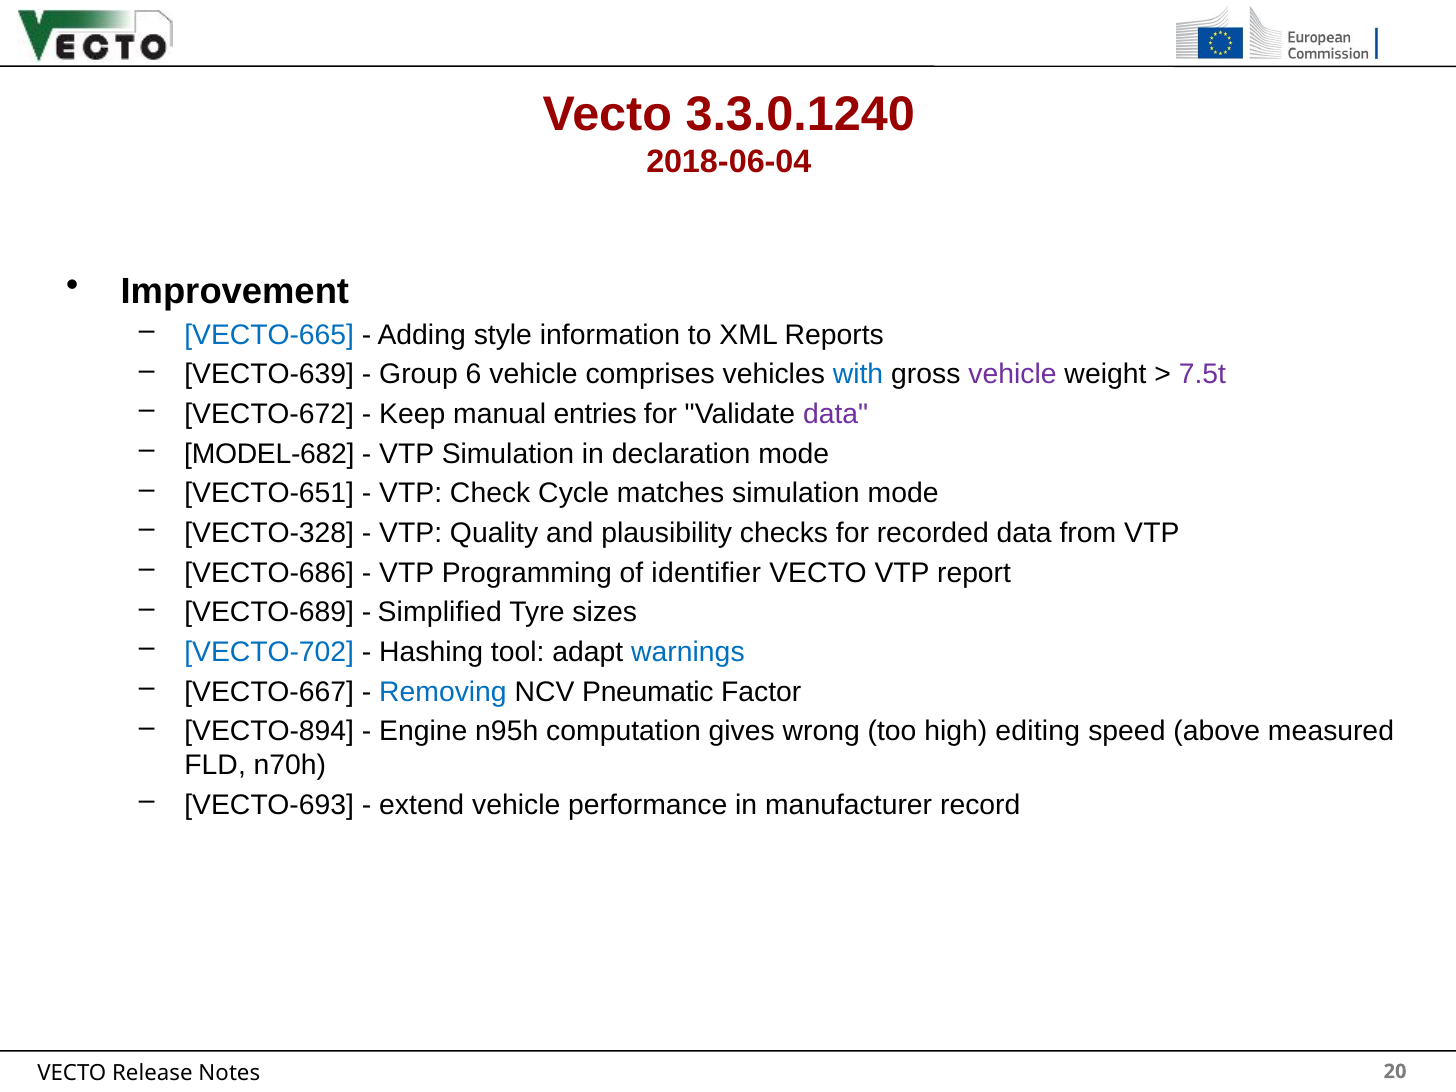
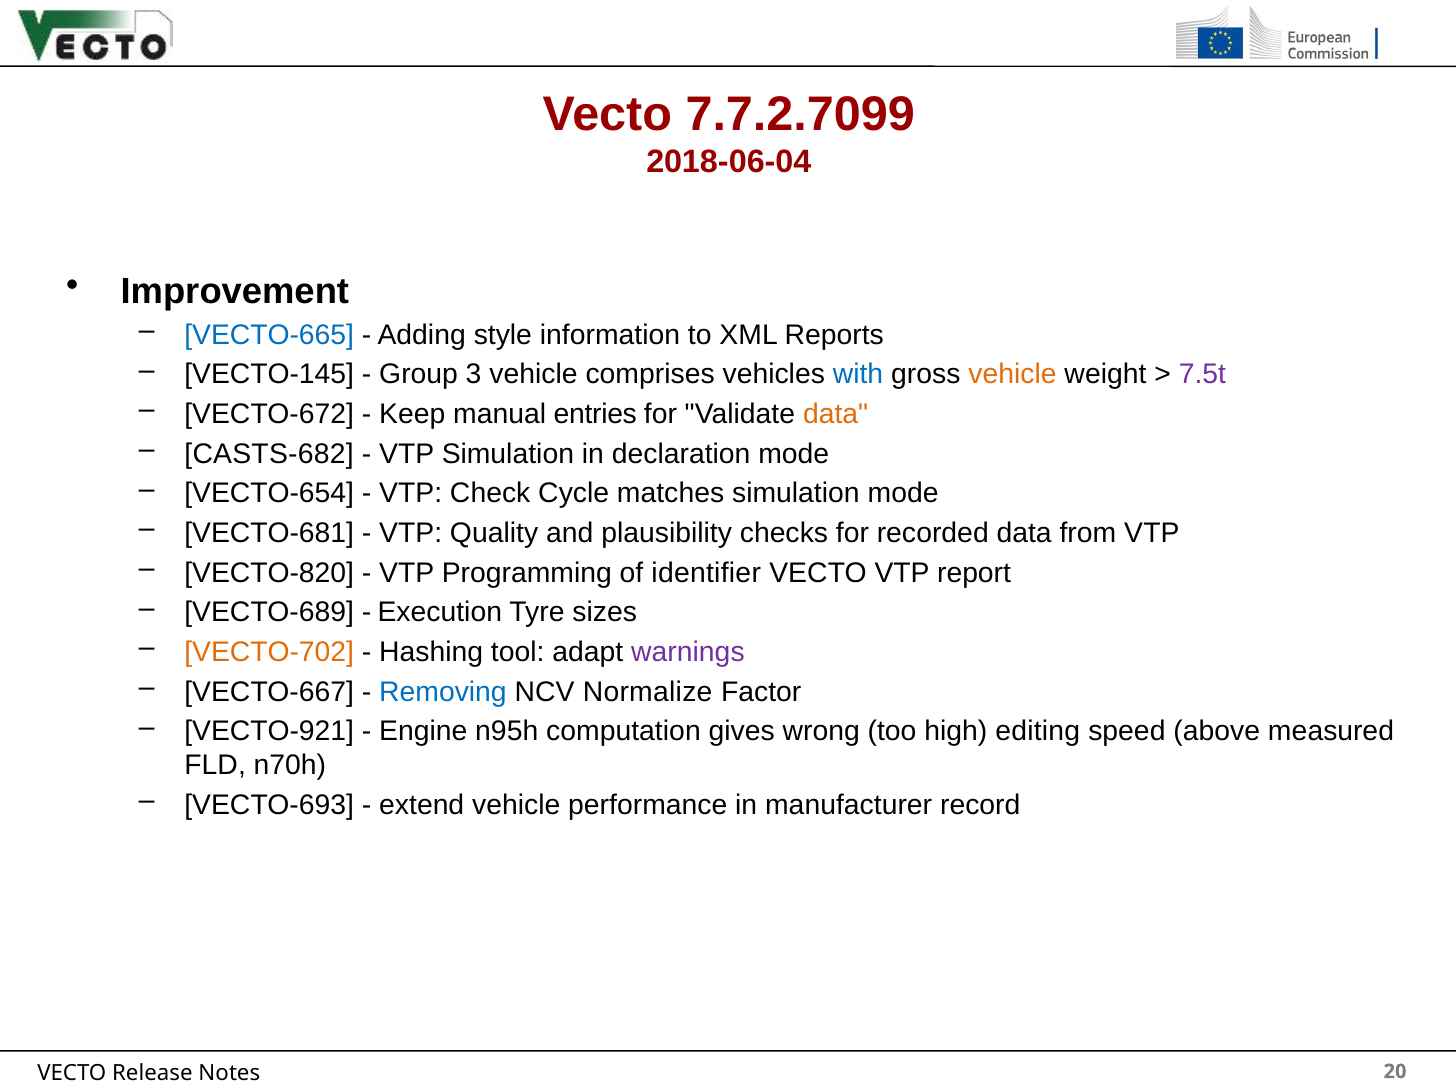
3.3.0.1240: 3.3.0.1240 -> 7.7.2.7099 (800, 114)
VECTO-639: VECTO-639 -> VECTO-145 (269, 375)
6: 6 -> 3 (474, 375)
vehicle colour: purple -> orange (1013, 375)
data colour: purple -> orange (836, 414)
MODEL-682: MODEL-682 -> CASTS-682 (269, 454)
VECTO-651: VECTO-651 -> VECTO-654 (269, 494)
VECTO-328: VECTO-328 -> VECTO-681 (269, 533)
VECTO-686: VECTO-686 -> VECTO-820 (269, 573)
Simplified: Simplified -> Execution (440, 613)
VECTO-702 colour: blue -> orange (269, 652)
warnings colour: blue -> purple (688, 652)
Pneumatic: Pneumatic -> Normalize (648, 692)
VECTO-894: VECTO-894 -> VECTO-921 (269, 732)
